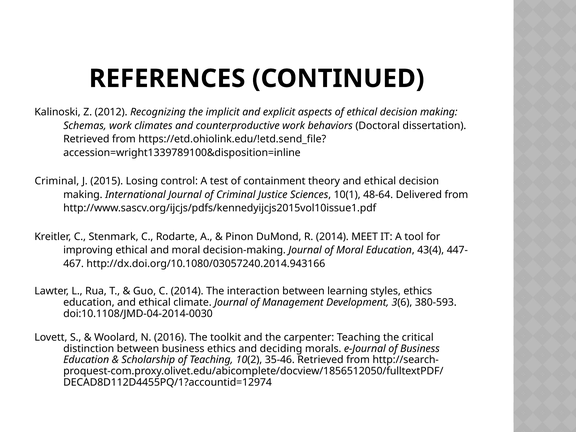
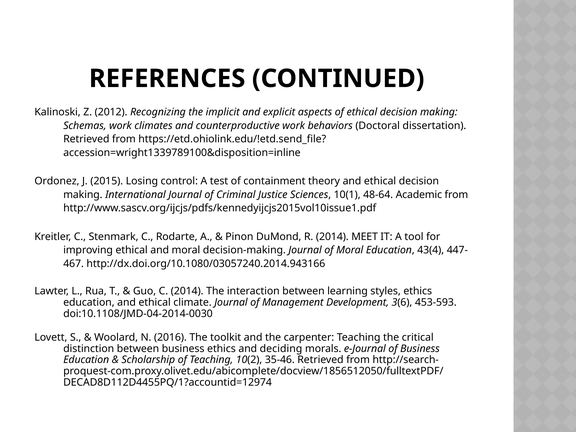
Criminal: Criminal -> Ordonez (57, 181)
Delivered: Delivered -> Academic (419, 195)
380-593: 380-593 -> 453-593 (436, 302)
